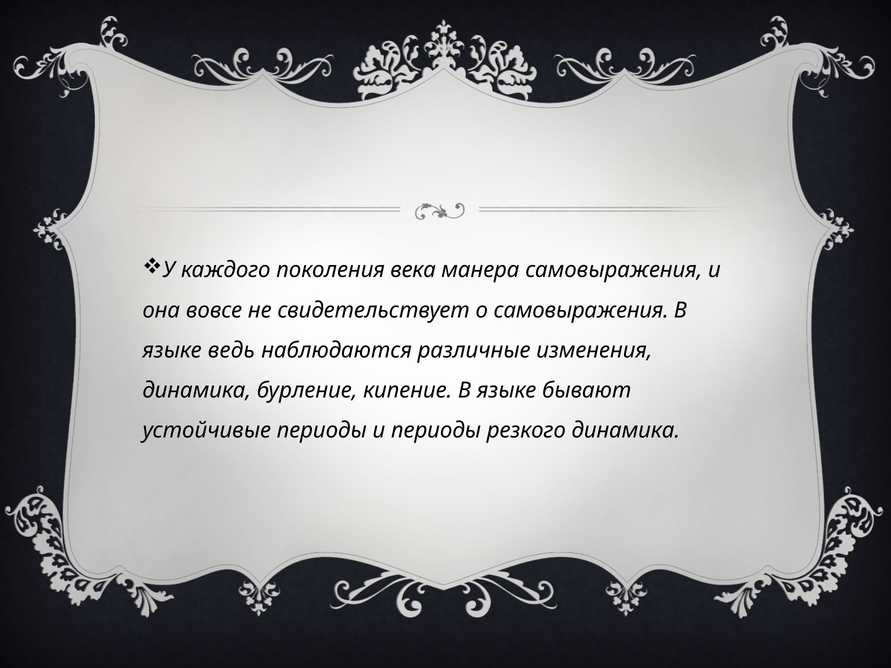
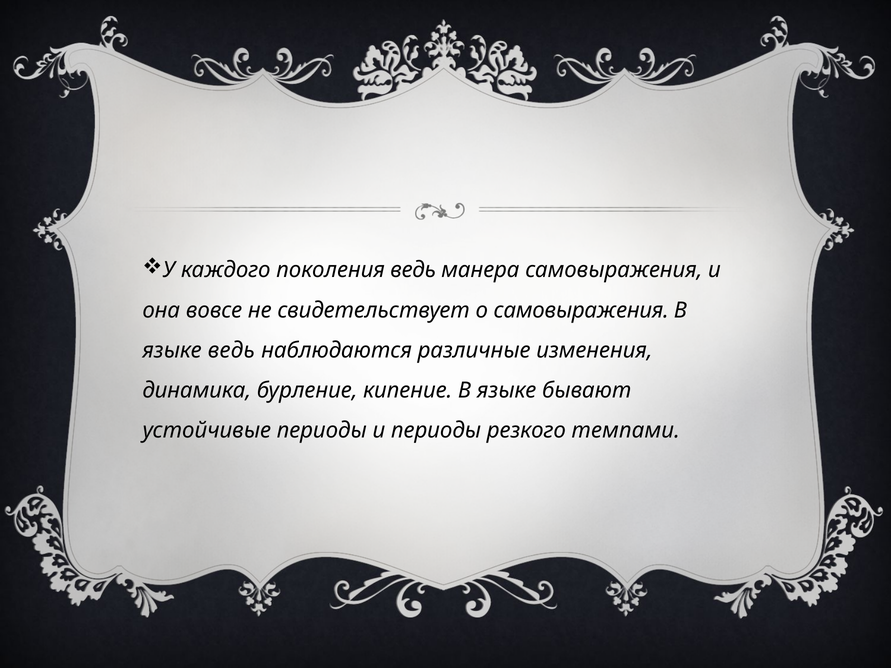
поколения века: века -> ведь (413, 270)
резкого динамика: динамика -> темпами (626, 431)
